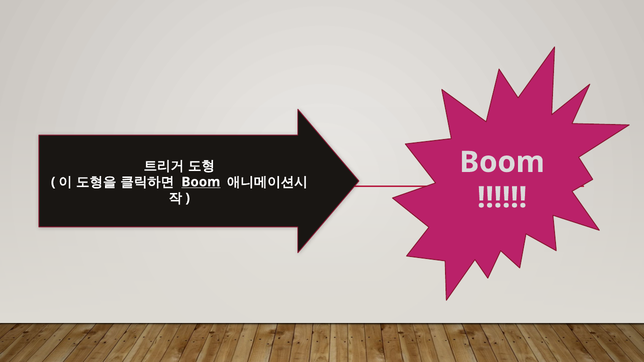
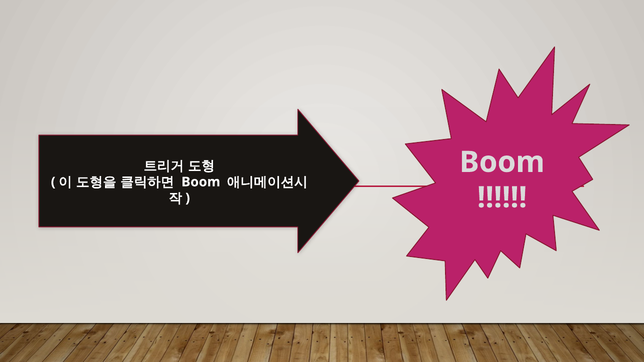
Boom underline: present -> none (201, 182)
